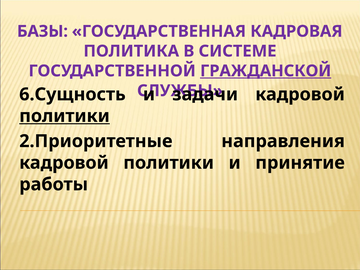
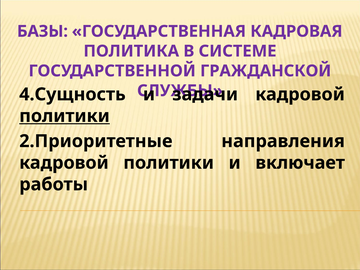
ГРАЖДАНСКОЙ underline: present -> none (266, 71)
6.Сущность: 6.Сущность -> 4.Сущность (72, 94)
принятие: принятие -> включает (300, 163)
